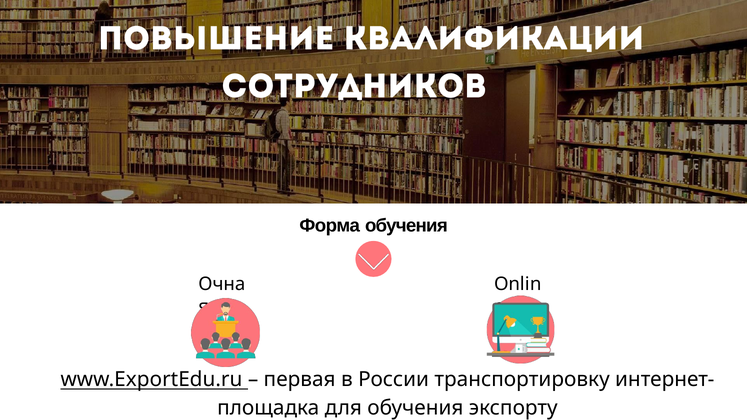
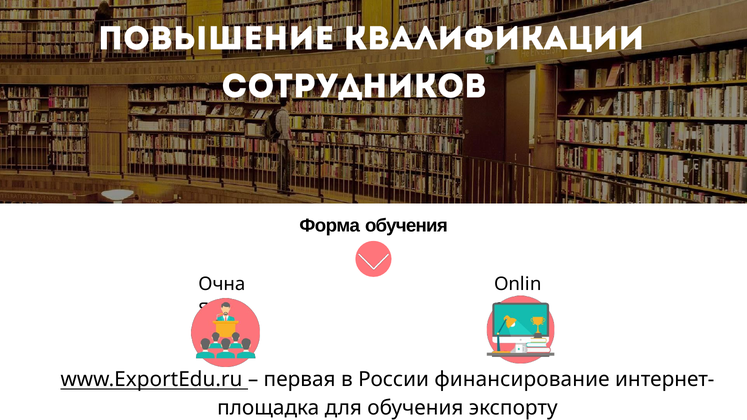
транспортировку: транспортировку -> финансирование (522, 380)
